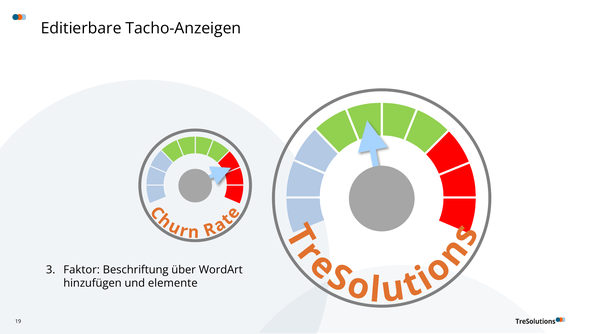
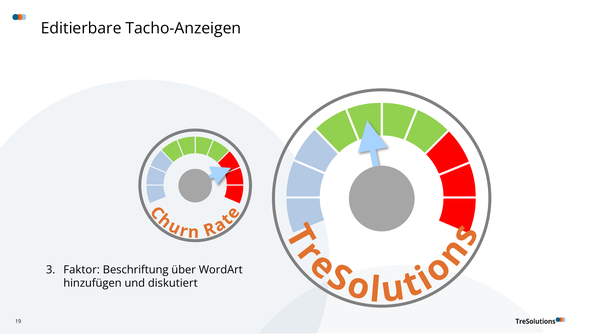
elemente: elemente -> diskutiert (173, 283)
